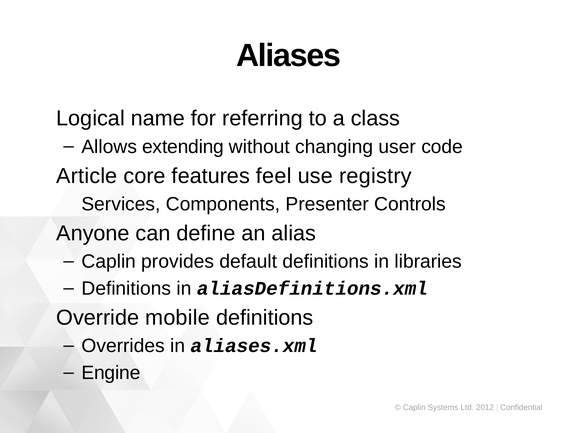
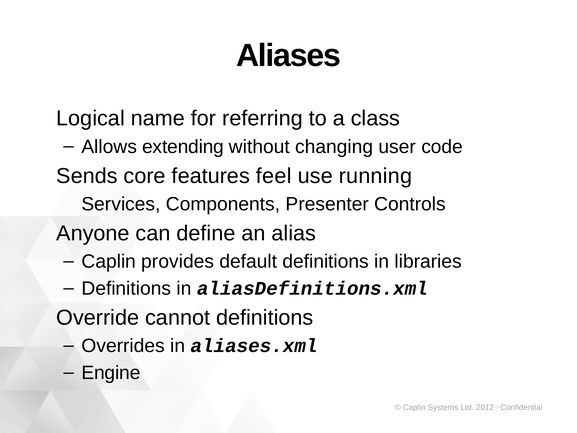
Article: Article -> Sends (87, 176)
registry: registry -> running (375, 176)
mobile: mobile -> cannot (178, 317)
